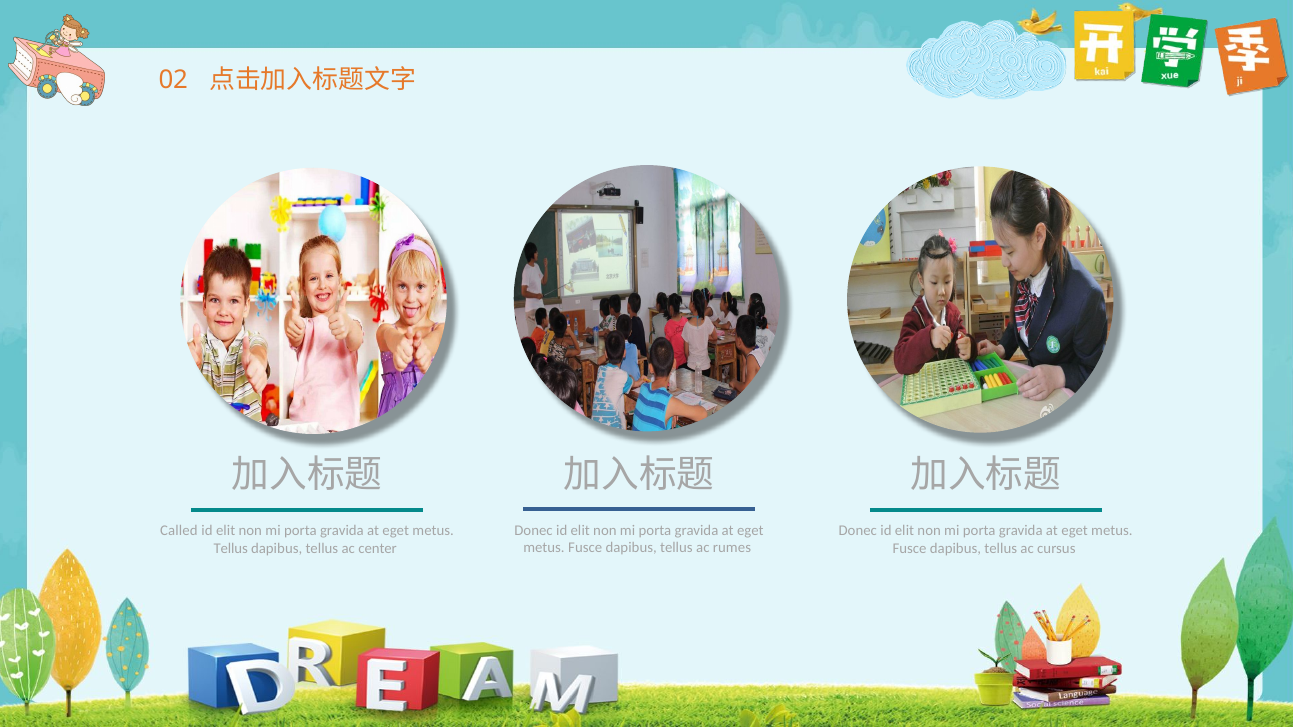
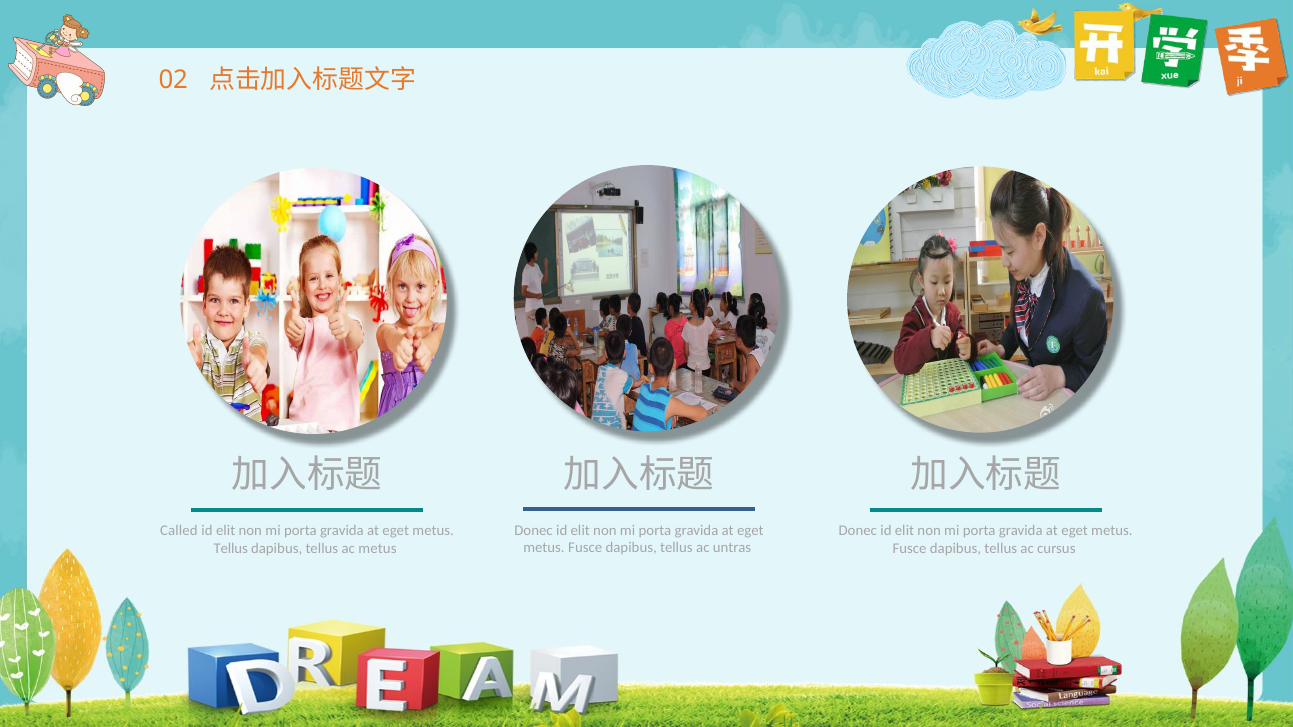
rumes: rumes -> untras (732, 548)
ac center: center -> metus (377, 548)
